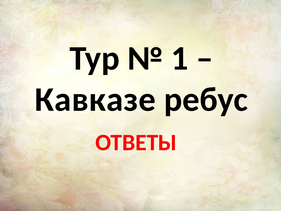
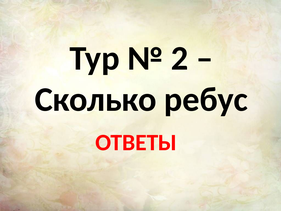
1: 1 -> 2 (180, 58)
Кавказе: Кавказе -> Сколько (96, 99)
